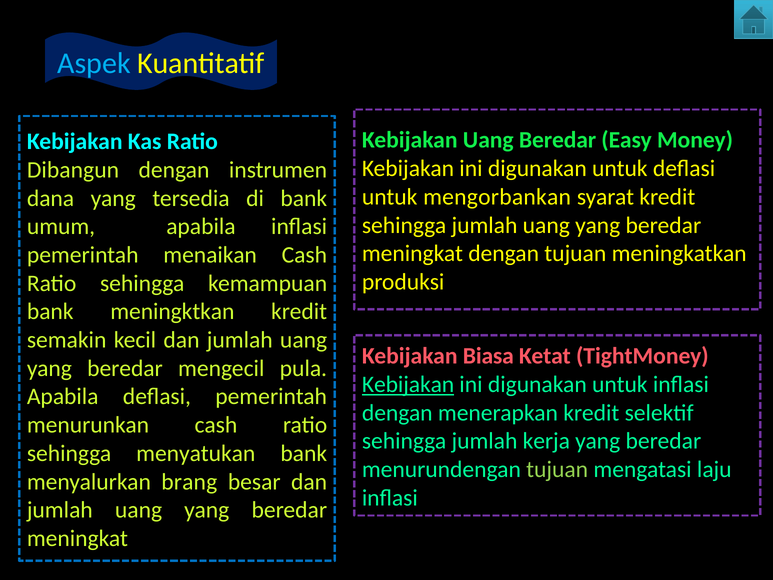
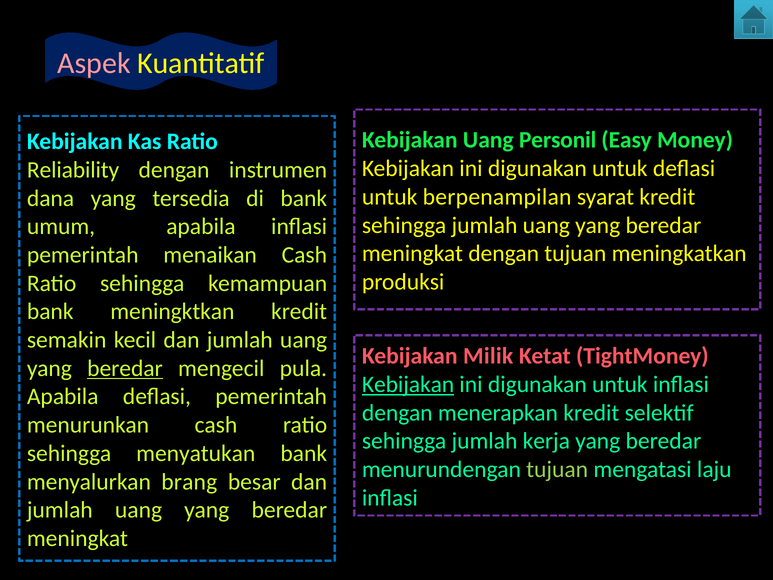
Aspek colour: light blue -> pink (94, 63)
Uang Beredar: Beredar -> Personil (558, 140)
Dibangun: Dibangun -> Reliability (73, 170)
mengorbankan: mengorbankan -> berpenampilan (497, 197)
Biasa: Biasa -> Milik (488, 356)
beredar underline: none -> present (125, 368)
